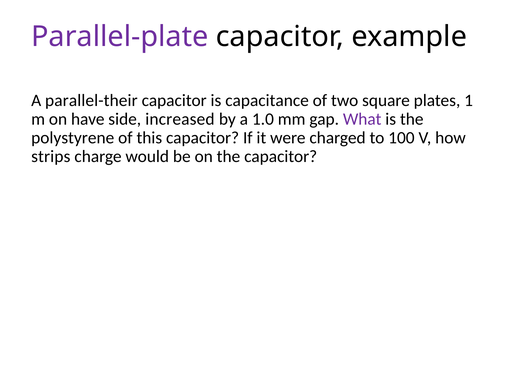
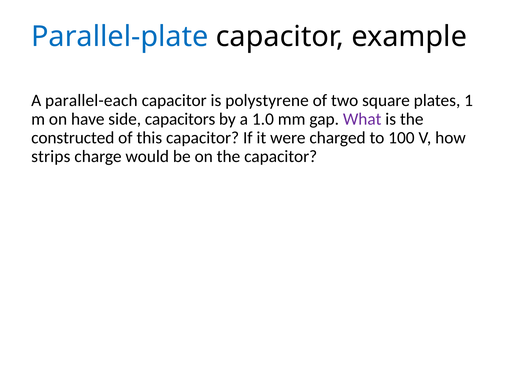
Parallel-plate colour: purple -> blue (120, 37)
parallel-their: parallel-their -> parallel-each (91, 100)
capacitance: capacitance -> polystyrene (267, 100)
increased: increased -> capacitors (180, 119)
polystyrene: polystyrene -> constructed (73, 138)
